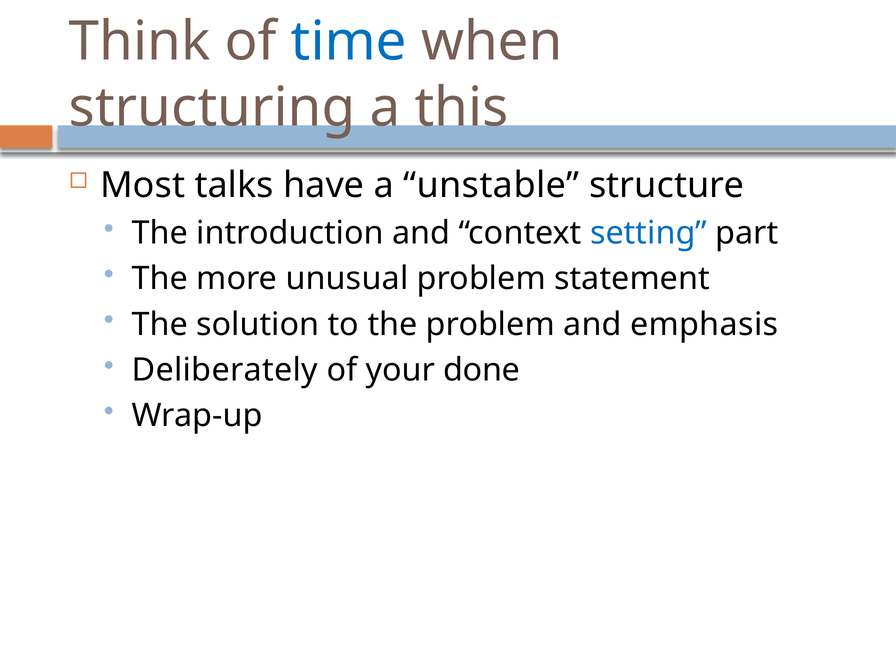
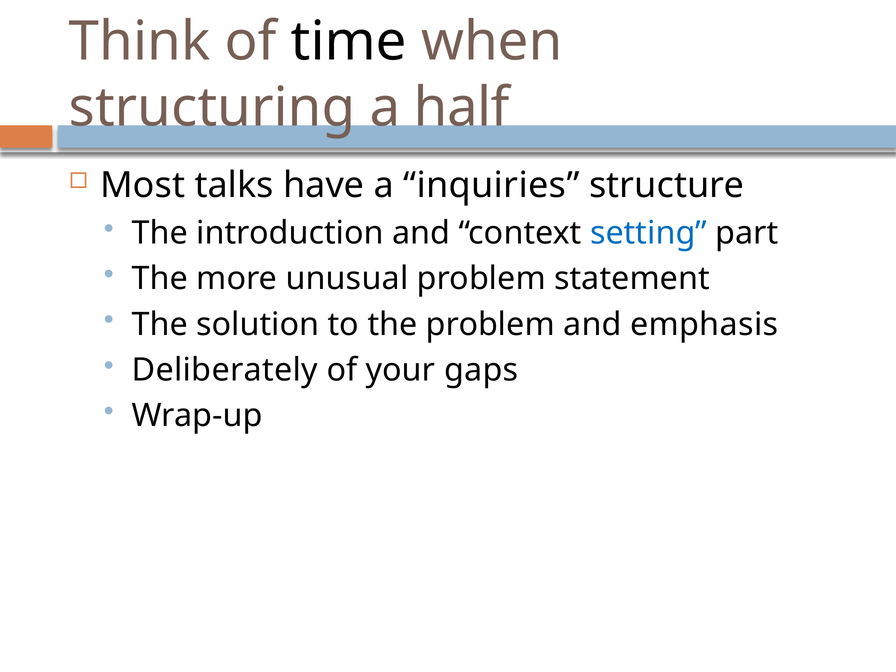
time colour: blue -> black (349, 42)
this: this -> half (462, 108)
unstable: unstable -> inquiries (491, 185)
done: done -> gaps (481, 370)
